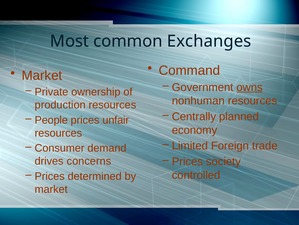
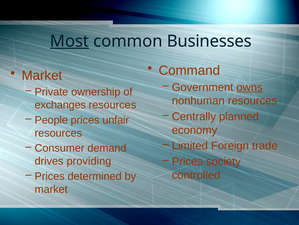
Most underline: none -> present (69, 41)
Exchanges: Exchanges -> Businesses (209, 41)
production: production -> exchanges (60, 105)
concerns: concerns -> providing (89, 161)
